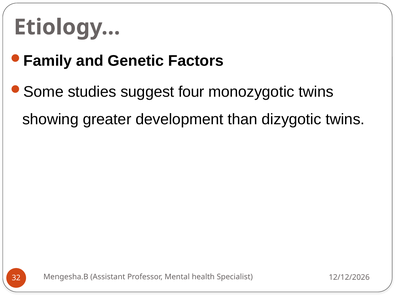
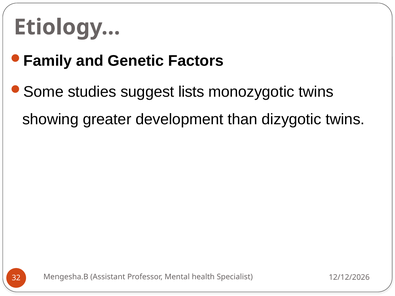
four: four -> lists (191, 92)
